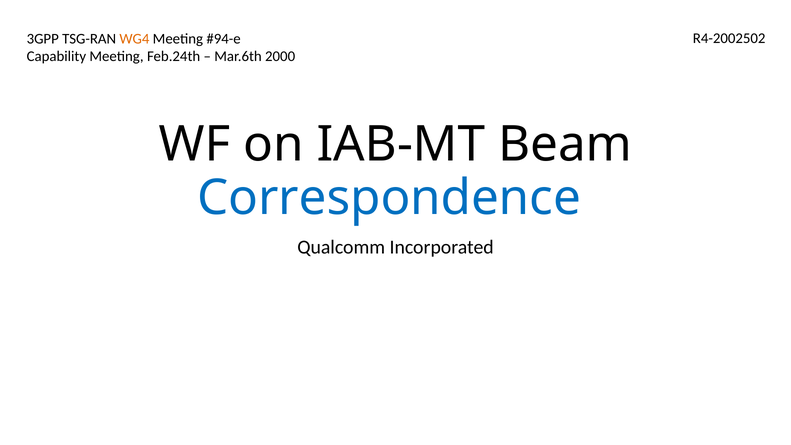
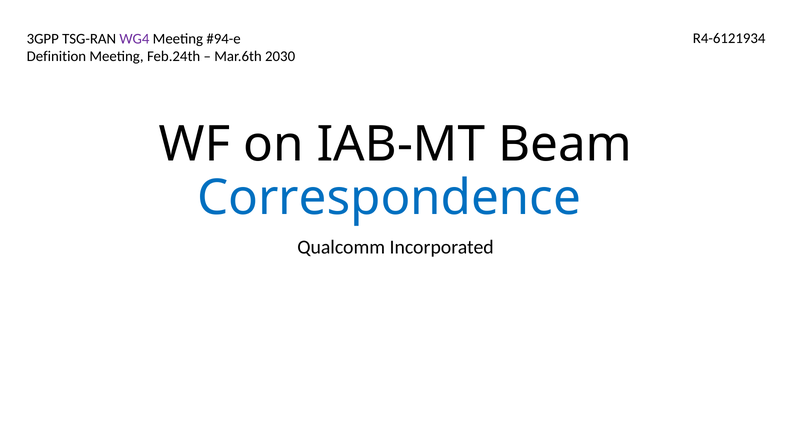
R4-2002502: R4-2002502 -> R4-6121934 (729, 38)
WG4 colour: orange -> purple (134, 39)
Capability: Capability -> Definition (56, 56)
2000: 2000 -> 2030 (280, 56)
